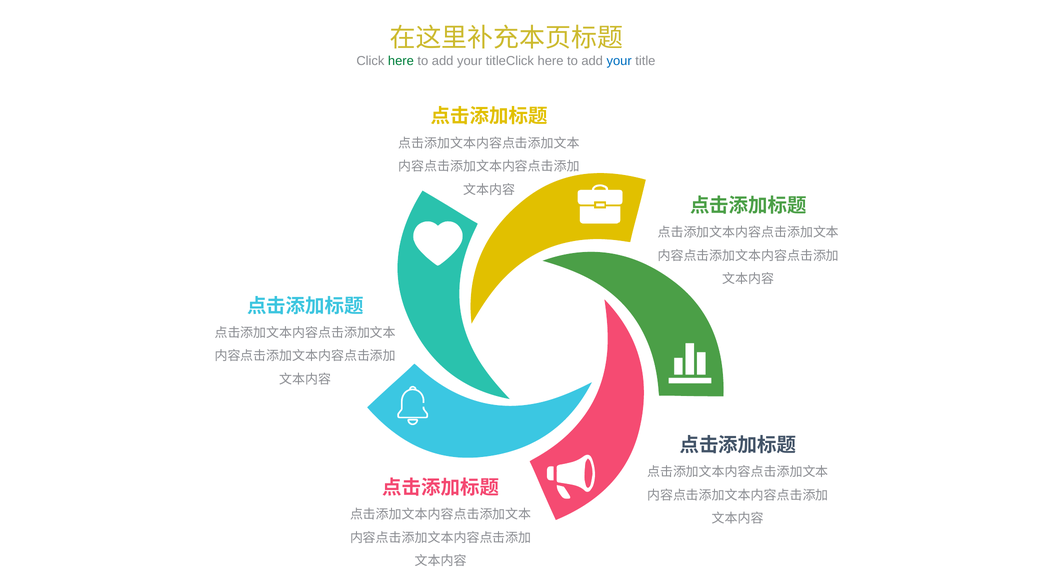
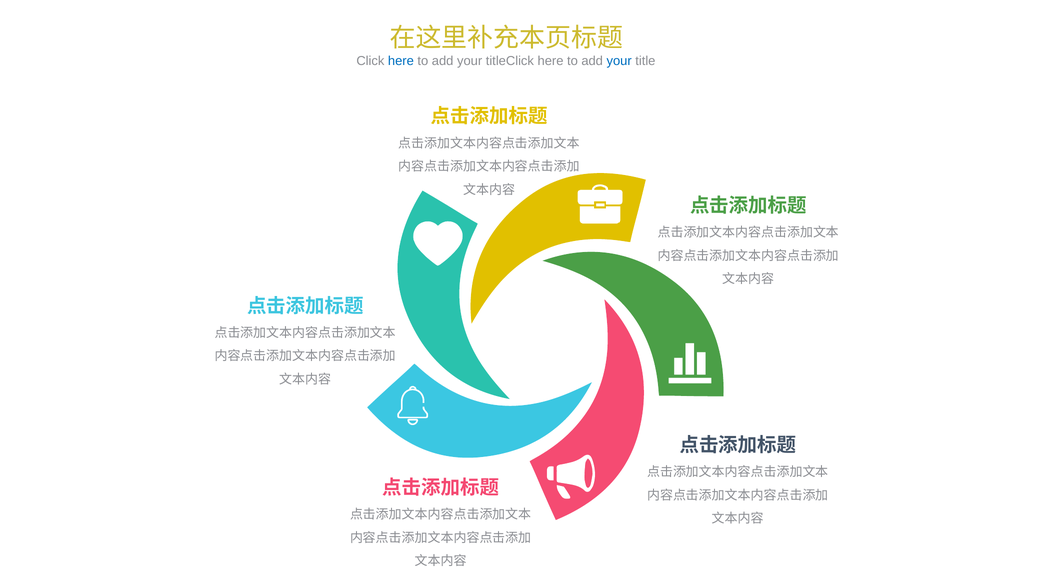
here colour: green -> blue (401, 61)
